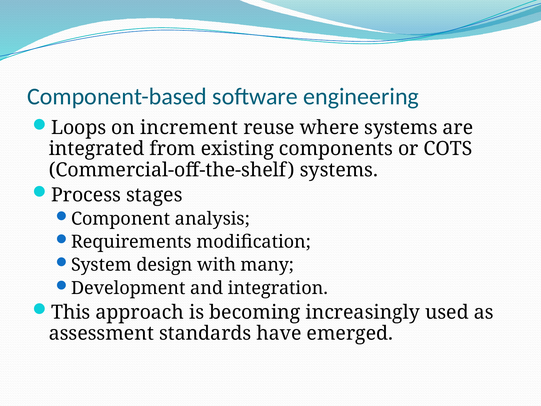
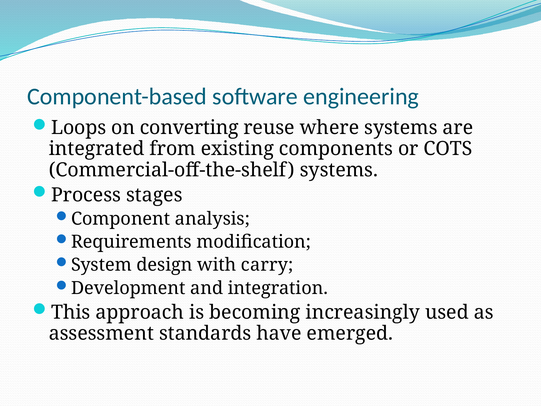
increment: increment -> converting (189, 128)
many: many -> carry (267, 265)
